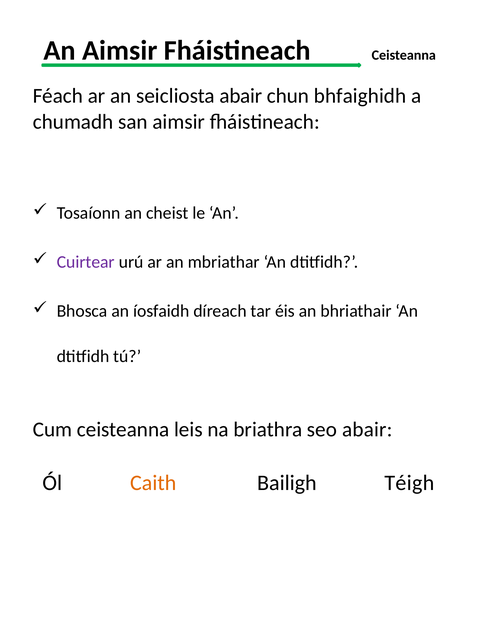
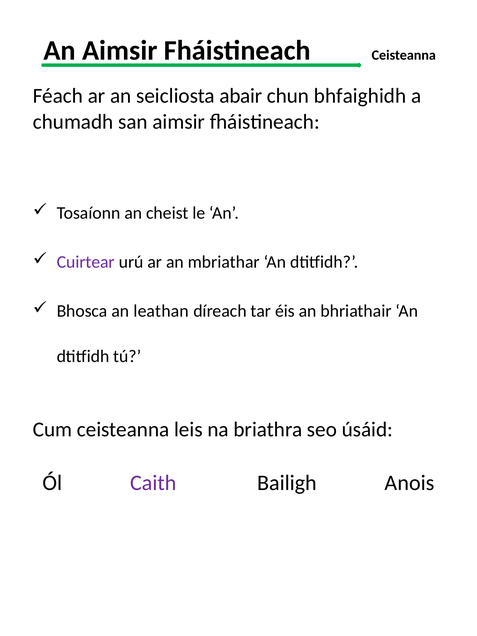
íosfaidh: íosfaidh -> leathan (161, 311)
seo abair: abair -> úsáid (367, 429)
Caith colour: orange -> purple (153, 483)
Téigh: Téigh -> Anois (410, 483)
